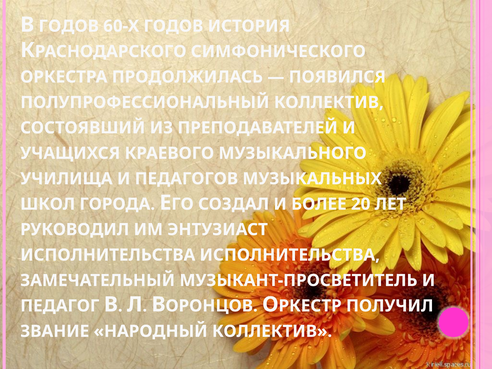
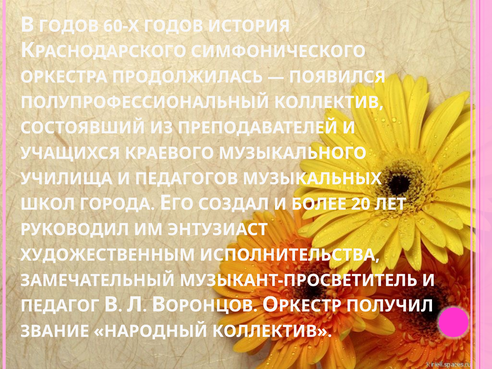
ИСПОЛНИТЕЛЬСТВА: ИСПОЛНИТЕЛЬСТВА -> ХУДОЖЕСТВЕННЫМ (108, 255)
